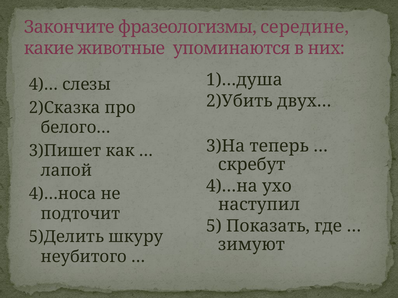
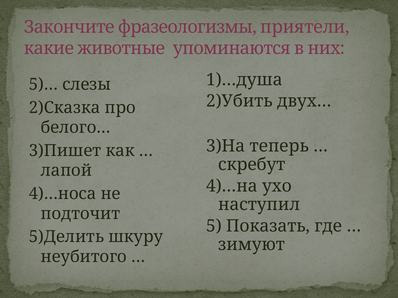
середине: середине -> приятели (305, 27)
4)…: 4)… -> 5)… (43, 85)
